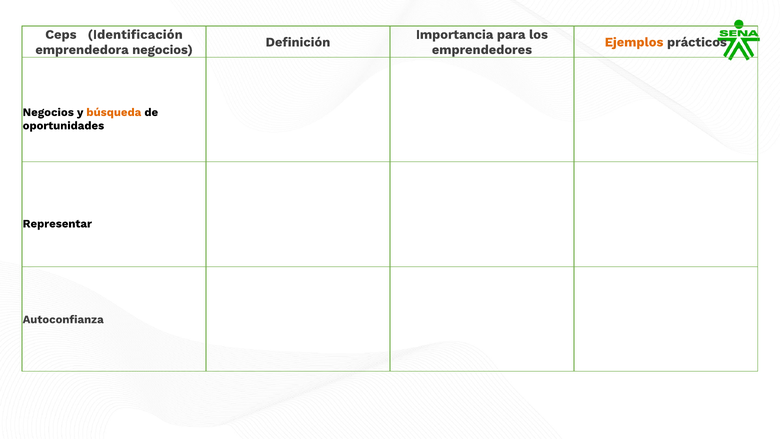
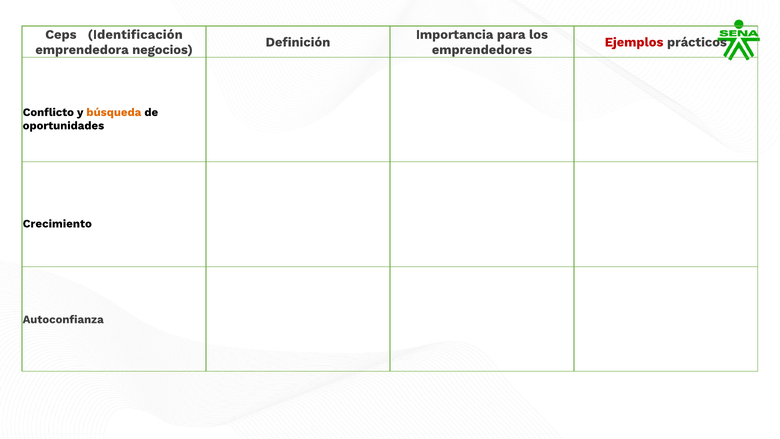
Ejemplos colour: orange -> red (634, 42)
Negocios: Negocios -> Conflicto (48, 112)
Representar: Representar -> Crecimiento (57, 224)
